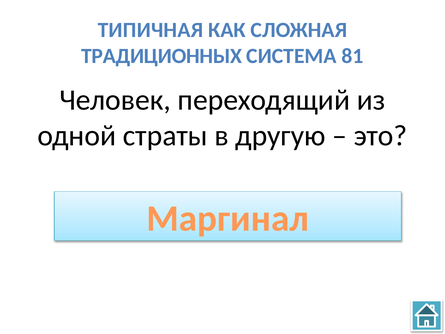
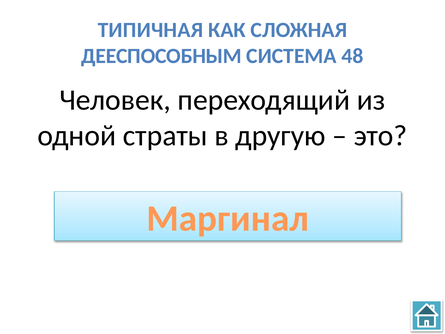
ТРАДИЦИОННЫХ: ТРАДИЦИОННЫХ -> ДЕЕСПОСОБНЫМ (162, 56)
81: 81 -> 48 (352, 56)
